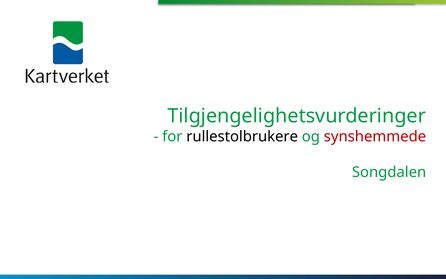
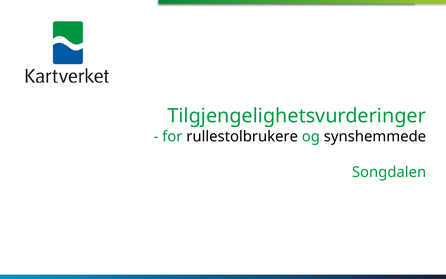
synshemmede colour: red -> black (375, 136)
